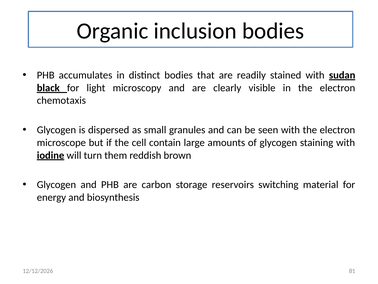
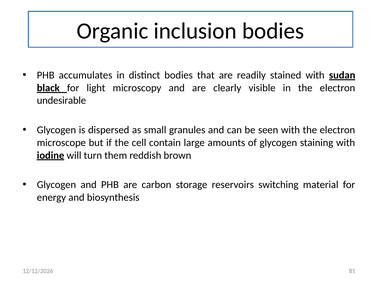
chemotaxis: chemotaxis -> undesirable (61, 100)
